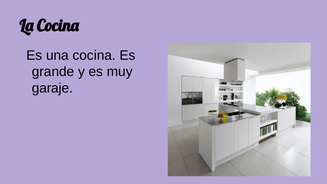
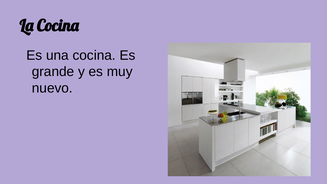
garaje: garaje -> nuevo (52, 88)
